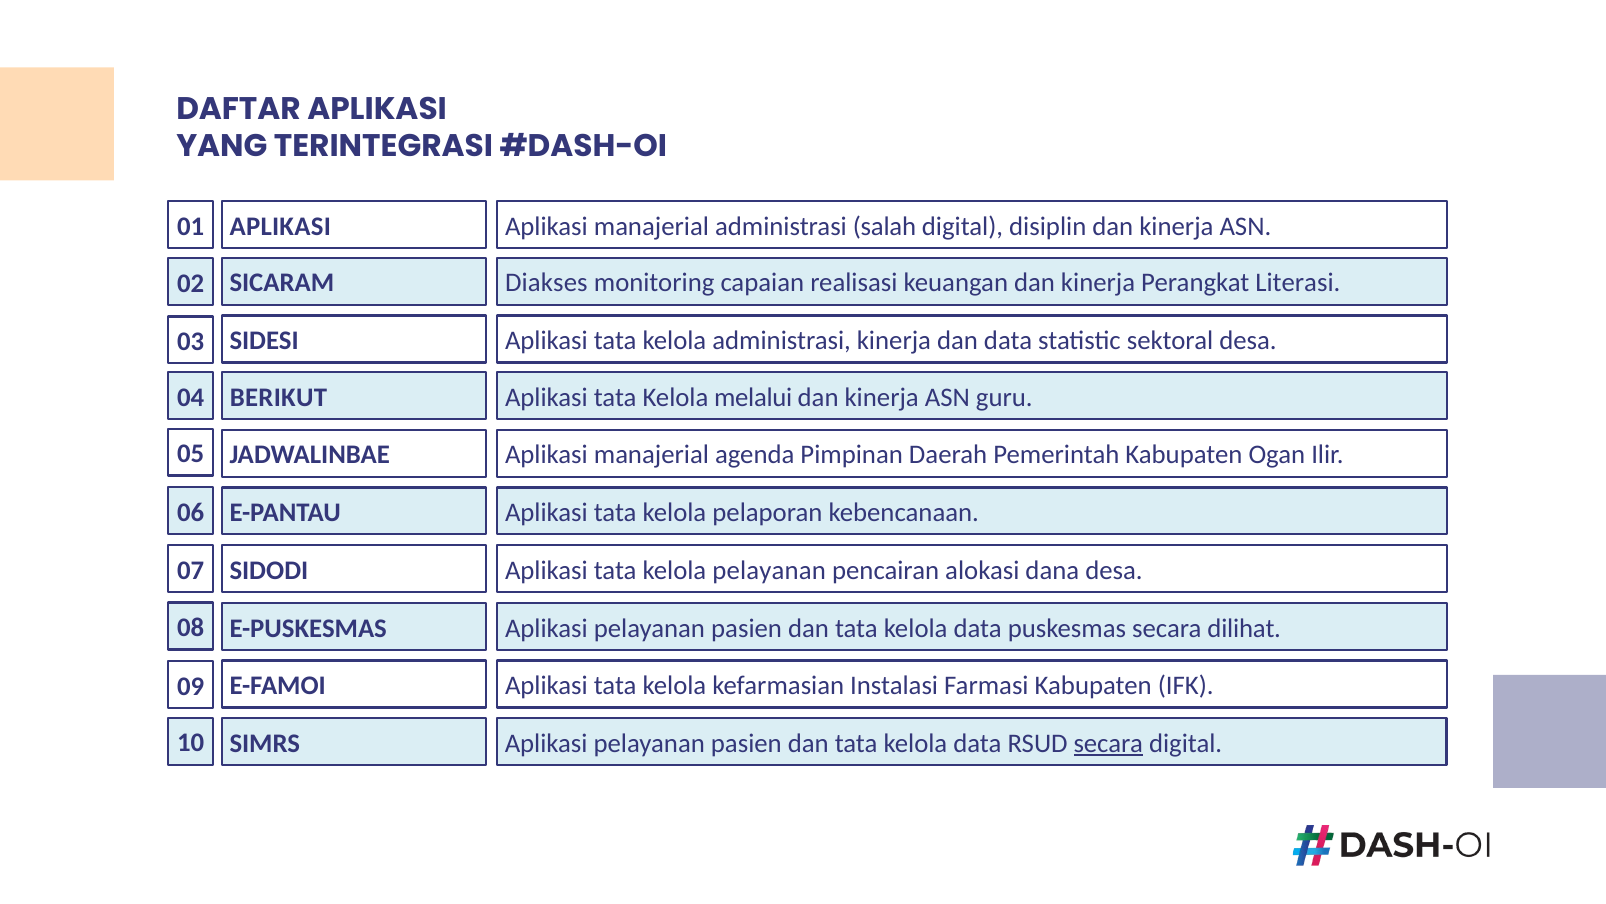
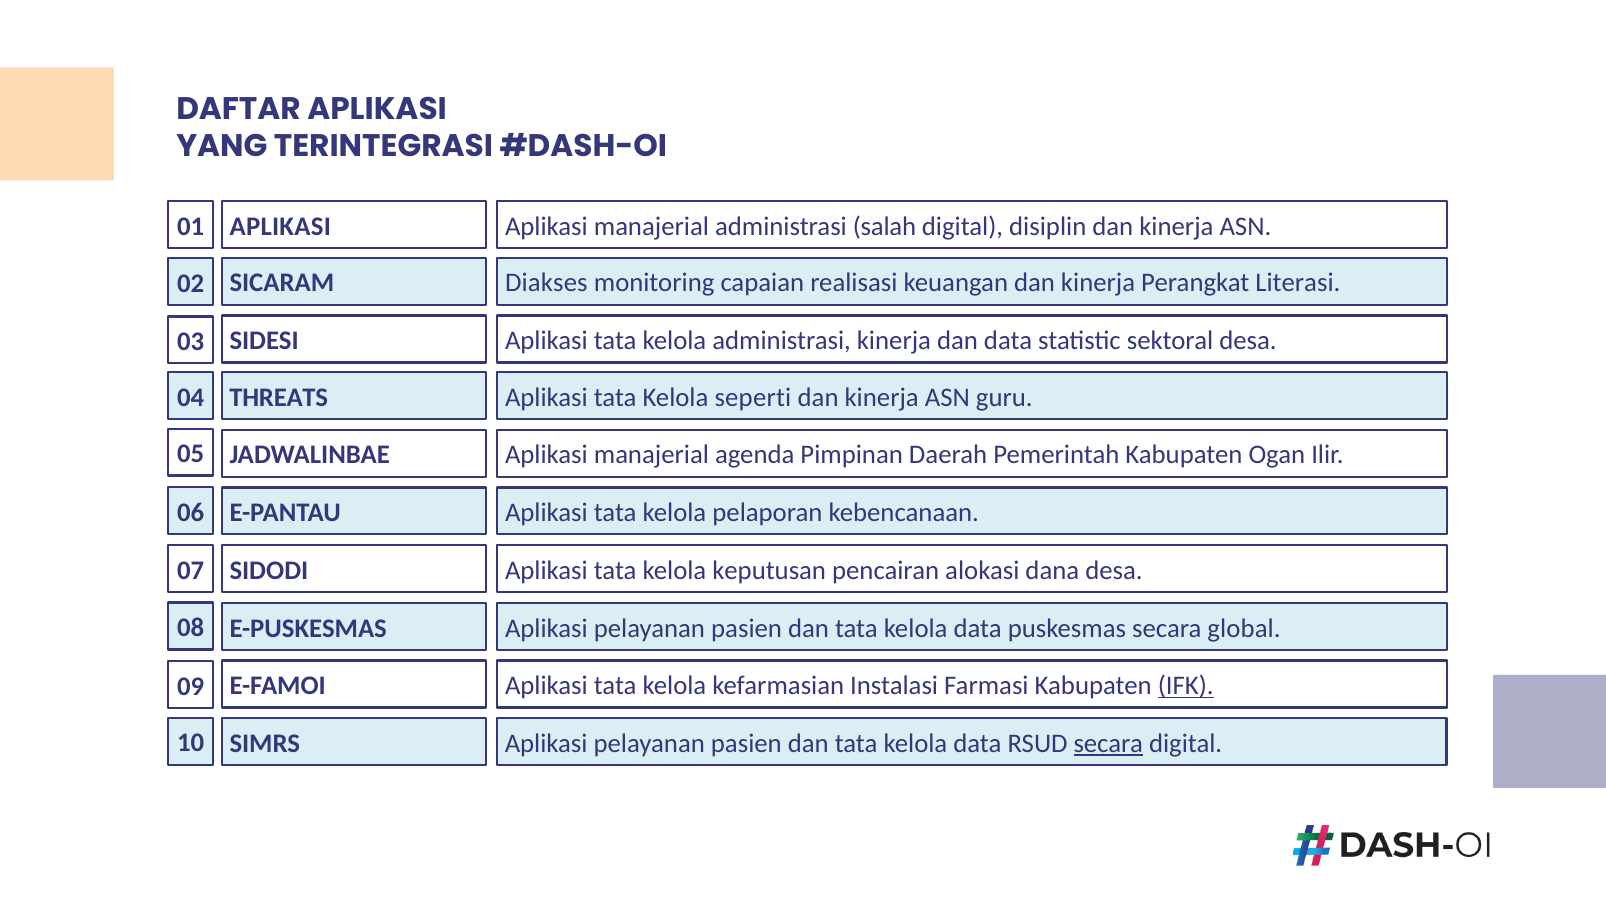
BERIKUT: BERIKUT -> THREATS (279, 397)
melalui: melalui -> seperti (753, 397)
kelola pelayanan: pelayanan -> keputusan (769, 570)
dilihat: dilihat -> global (1244, 628)
IFK underline: none -> present (1186, 686)
